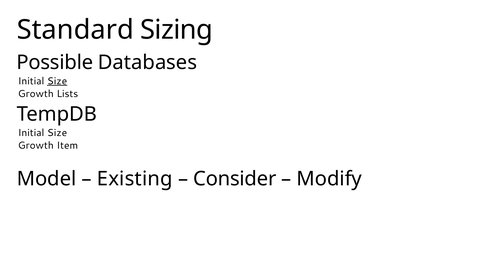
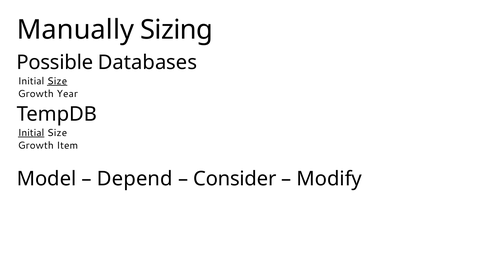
Standard: Standard -> Manually (75, 30)
Lists: Lists -> Year (67, 94)
Initial underline: none -> present (31, 133)
Existing: Existing -> Depend (135, 179)
